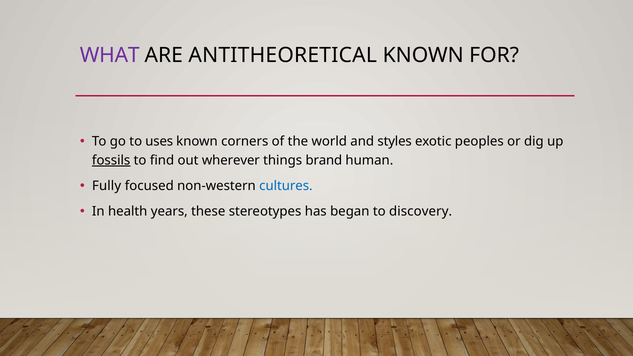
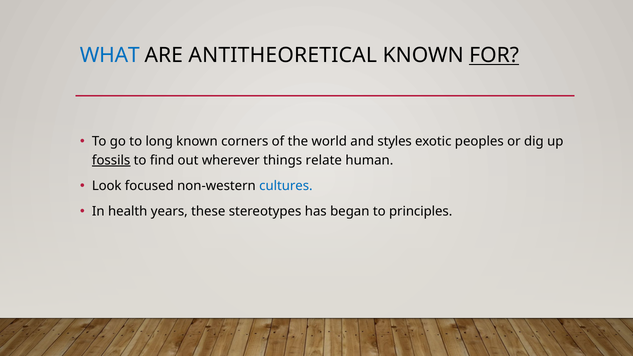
WHAT colour: purple -> blue (110, 55)
FOR underline: none -> present (494, 55)
uses: uses -> long (159, 141)
brand: brand -> relate (324, 160)
Fully: Fully -> Look (107, 186)
discovery: discovery -> principles (421, 212)
